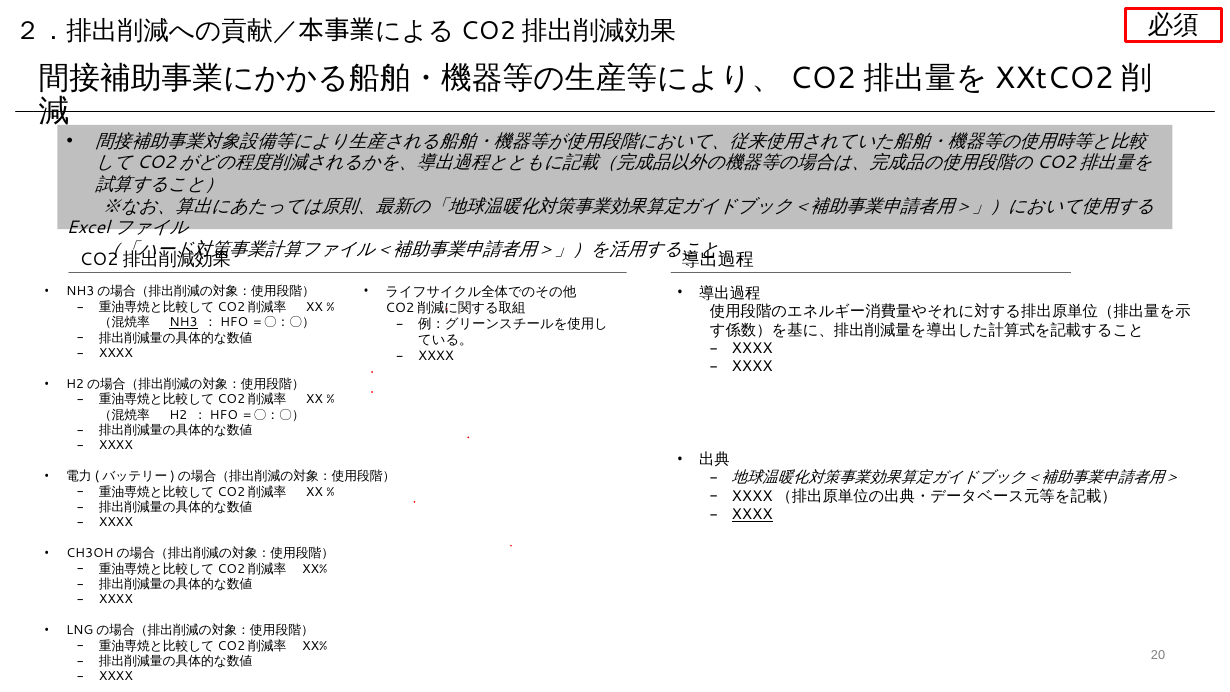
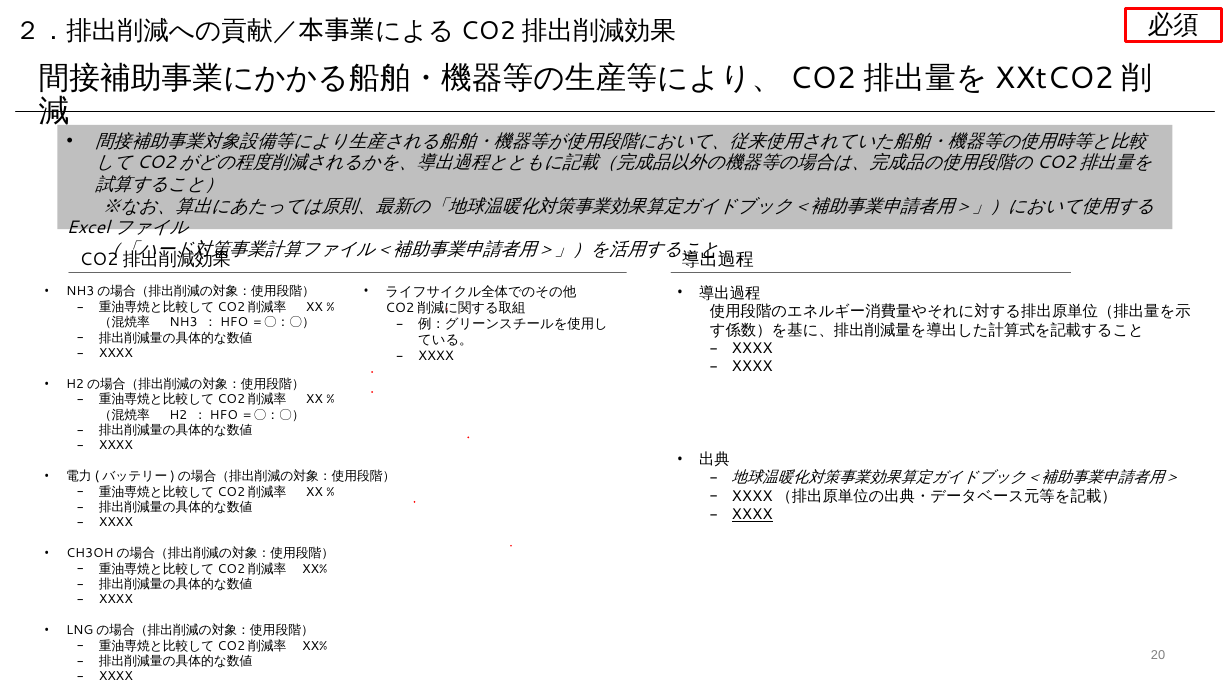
NH3 underline: present -> none (184, 322)
